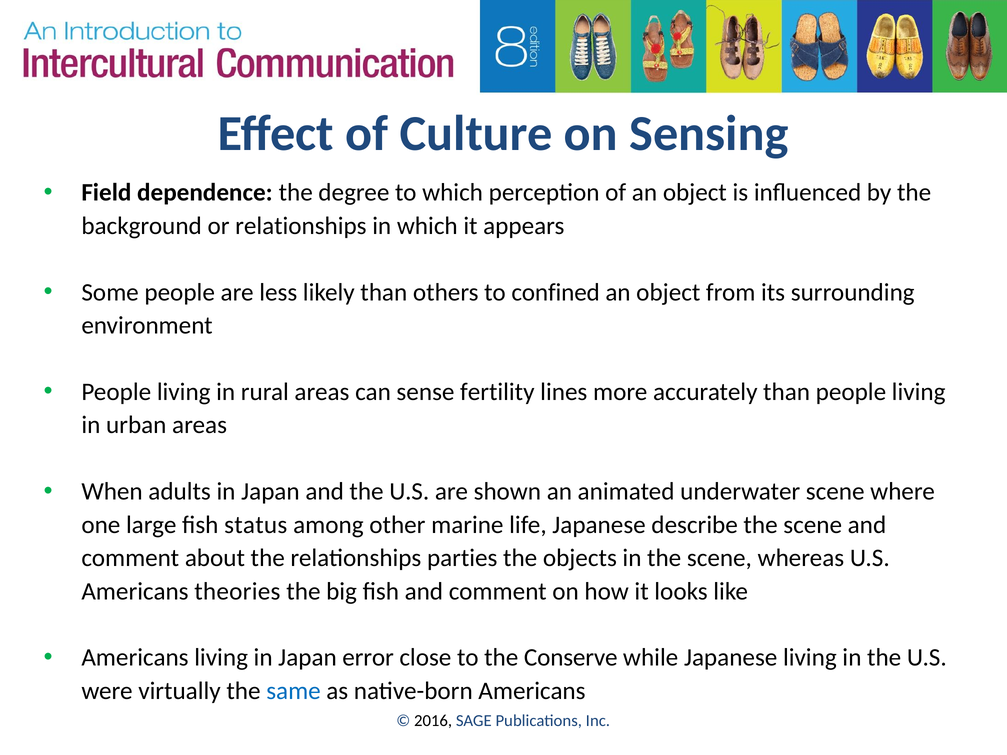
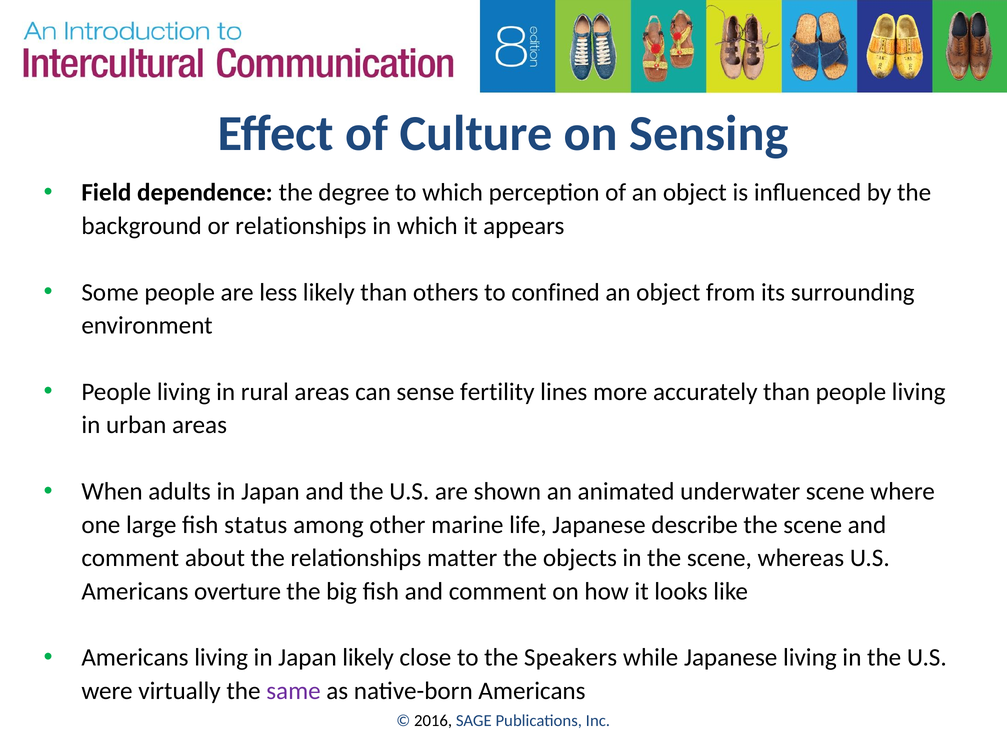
parties: parties -> matter (462, 558)
theories: theories -> overture (238, 591)
Japan error: error -> likely (368, 658)
Conserve: Conserve -> Speakers (571, 658)
same colour: blue -> purple (293, 691)
